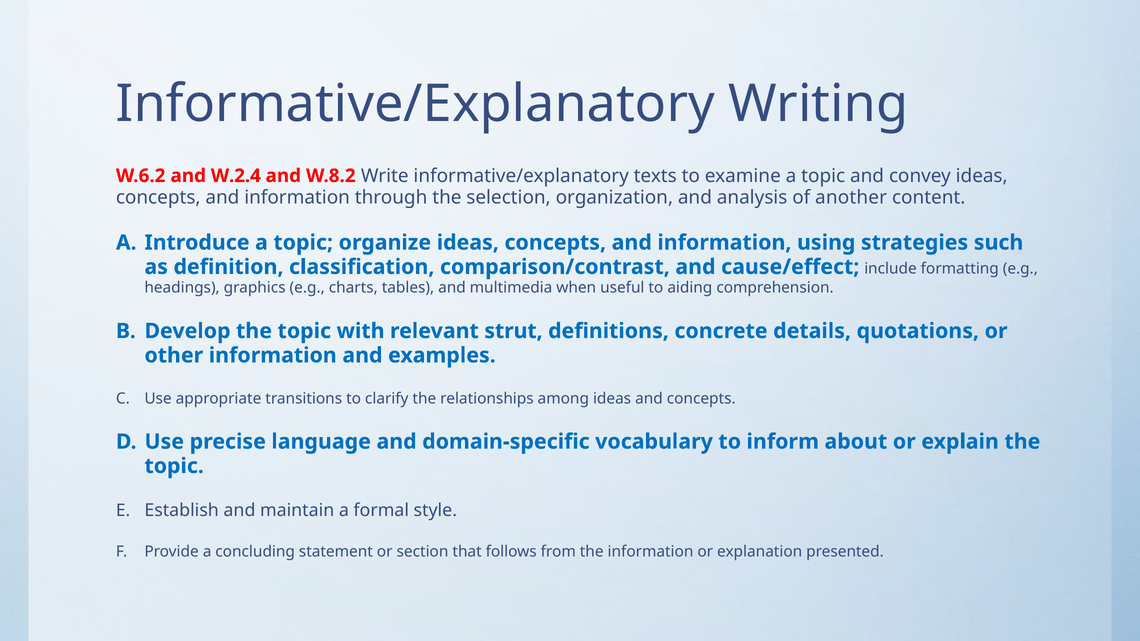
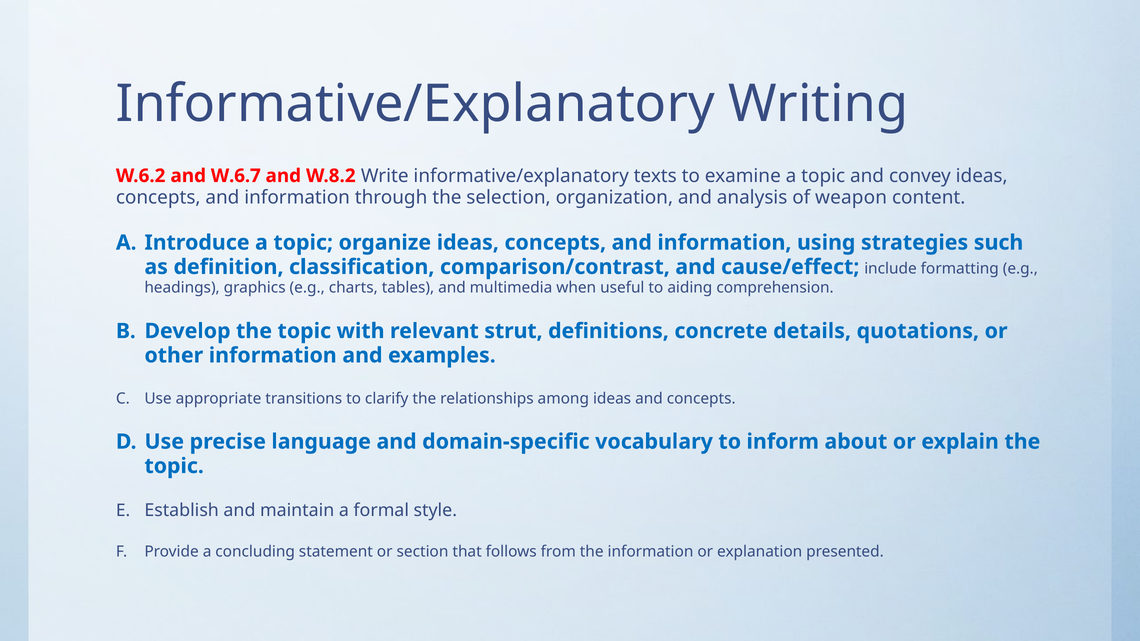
W.2.4: W.2.4 -> W.6.7 (236, 176)
another: another -> weapon (851, 198)
